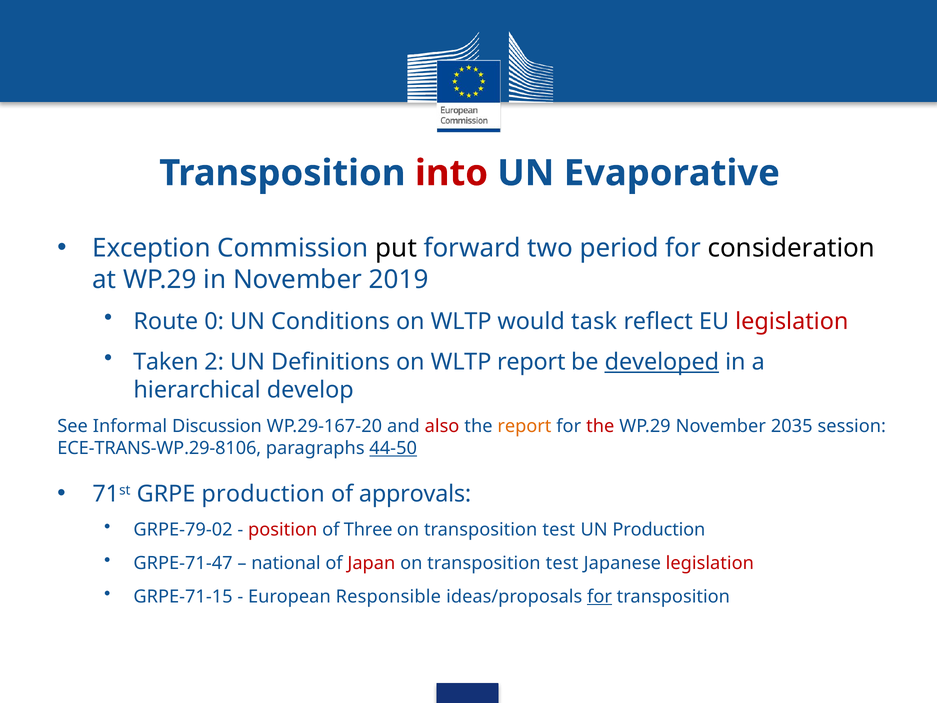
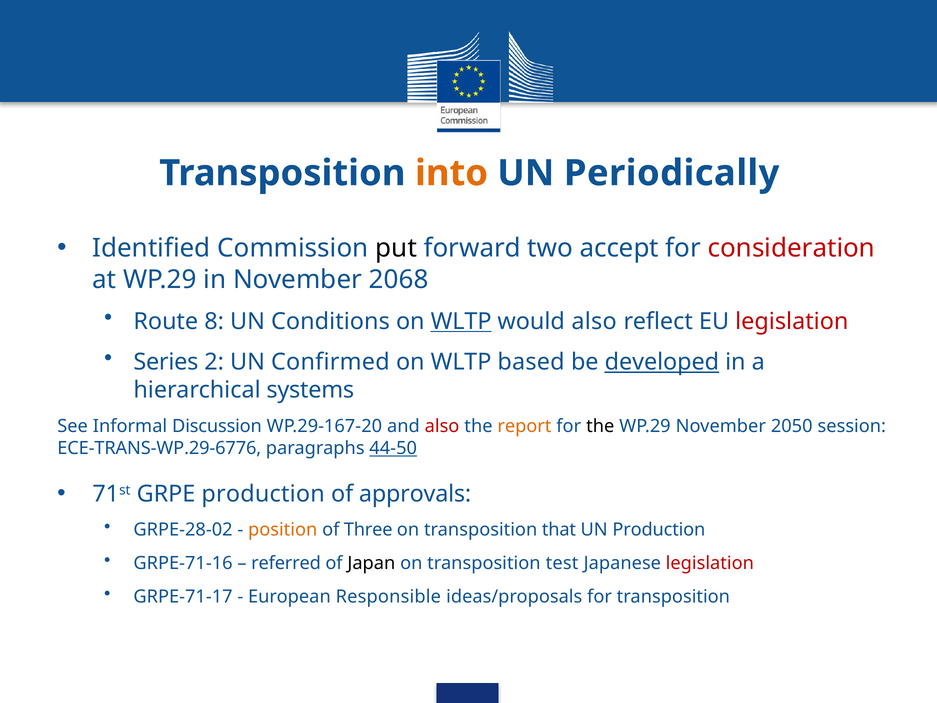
into colour: red -> orange (452, 173)
Evaporative: Evaporative -> Periodically (672, 173)
Exception: Exception -> Identified (151, 248)
period: period -> accept (619, 248)
consideration colour: black -> red (791, 248)
2019: 2019 -> 2068 (399, 279)
0: 0 -> 8 (214, 321)
WLTP underline: none -> present (461, 321)
would task: task -> also (594, 321)
Taken: Taken -> Series (166, 362)
Definitions: Definitions -> Confirmed (330, 362)
WLTP report: report -> based (531, 362)
develop: develop -> systems (310, 390)
the colour: red -> black (600, 426)
2035: 2035 -> 2050 (792, 426)
ECE-TRANS-WP.29-8106: ECE-TRANS-WP.29-8106 -> ECE-TRANS-WP.29-6776 (159, 448)
GRPE-79-02: GRPE-79-02 -> GRPE-28-02 (183, 530)
position colour: red -> orange (283, 530)
test: test -> that (559, 530)
GRPE-71-47: GRPE-71-47 -> GRPE-71-16 (183, 563)
national: national -> referred (286, 563)
Japan colour: red -> black (371, 563)
GRPE-71-15: GRPE-71-15 -> GRPE-71-17 (183, 596)
for underline: present -> none (600, 596)
